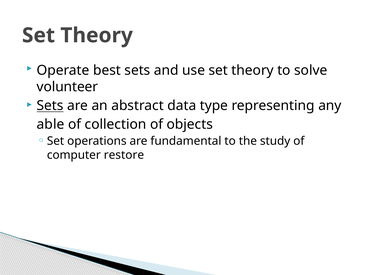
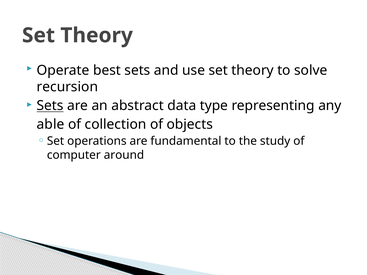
volunteer: volunteer -> recursion (67, 87)
restore: restore -> around (124, 155)
